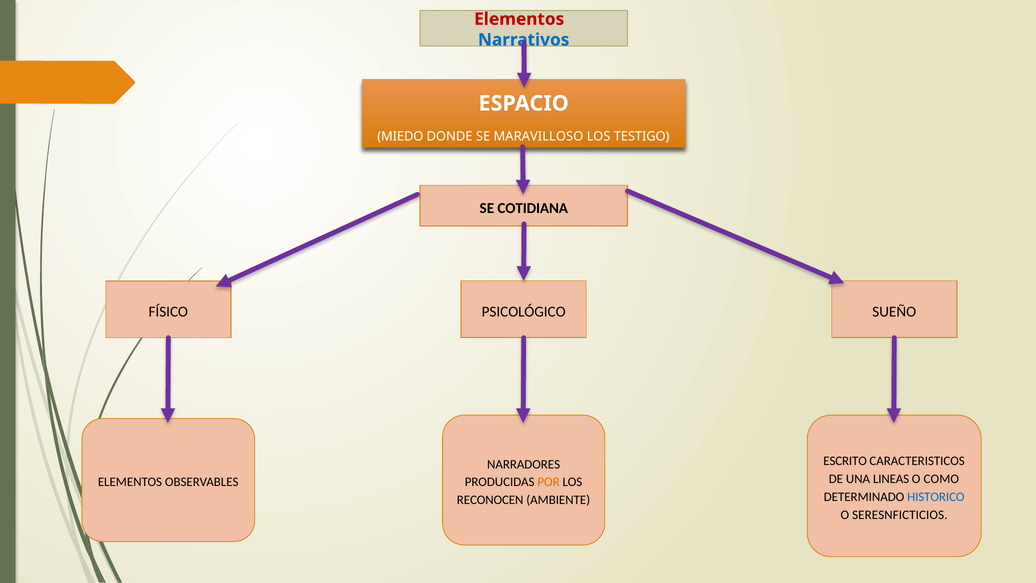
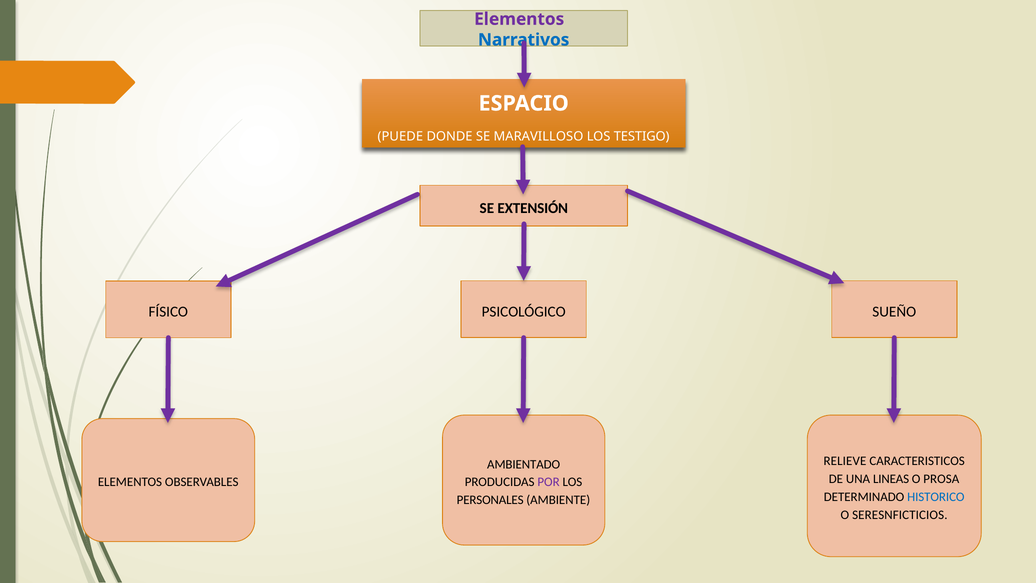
Elementos colour: red -> purple (519, 19)
MIEDO: MIEDO -> PUEDE (400, 137)
COTIDIANA: COTIDIANA -> EXTENSIÓN (533, 208)
ESCRITO: ESCRITO -> RELIEVE (845, 461)
NARRADORES: NARRADORES -> AMBIENTADO (524, 464)
COMO: COMO -> PROSA (941, 479)
POR colour: orange -> purple (549, 482)
RECONOCEN: RECONOCEN -> PERSONALES (490, 500)
